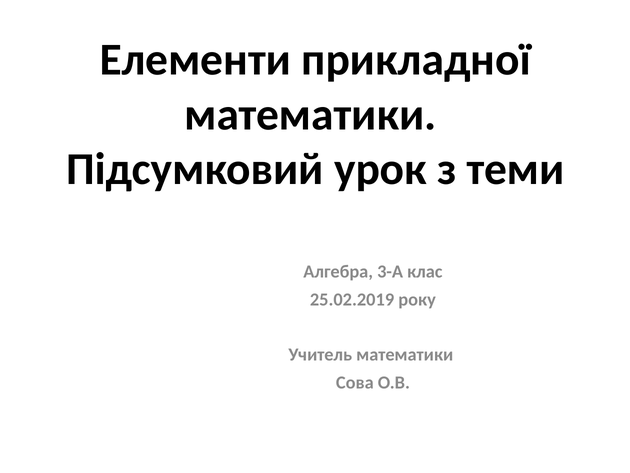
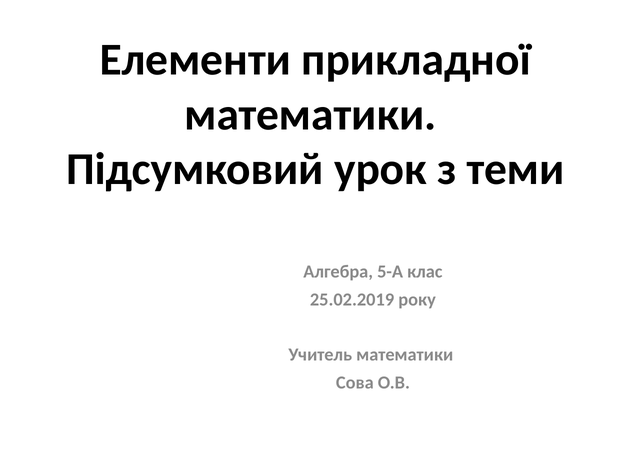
3-А: 3-А -> 5-А (390, 272)
